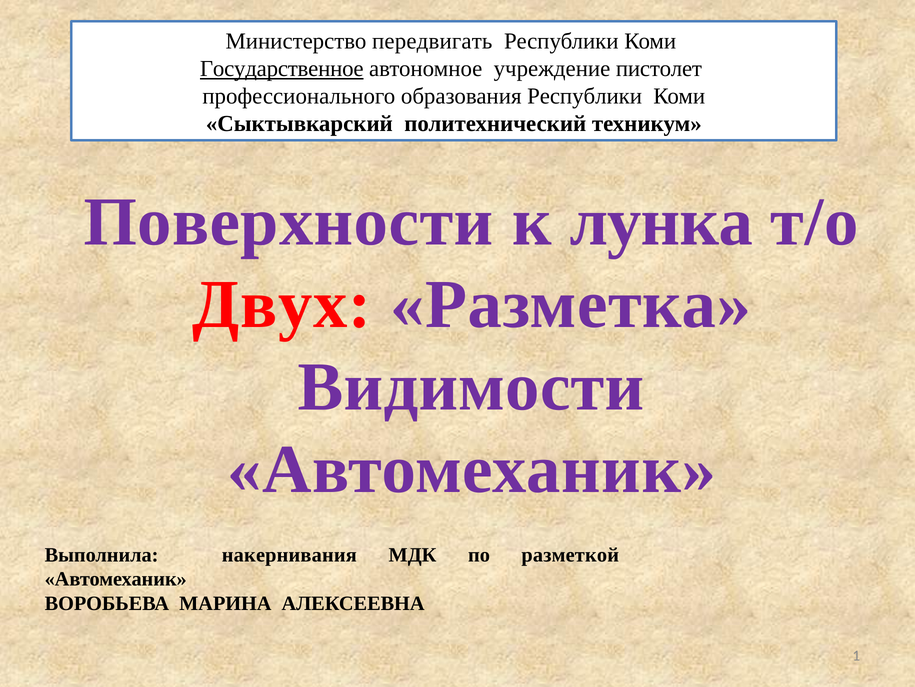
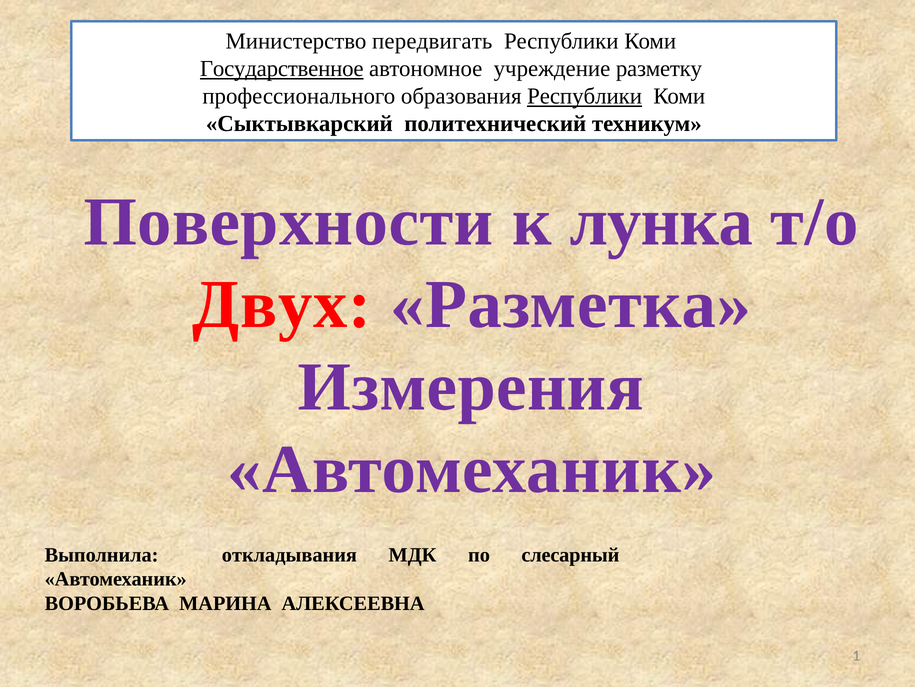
пистолет: пистолет -> разметку (659, 69)
Республики underline: none -> present (585, 96)
Видимости: Видимости -> Измерения (471, 387)
накернивания: накернивания -> откладывания (289, 554)
разметкой: разметкой -> слесарный (570, 554)
